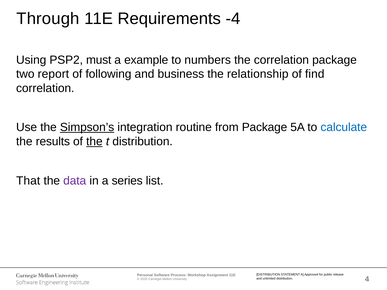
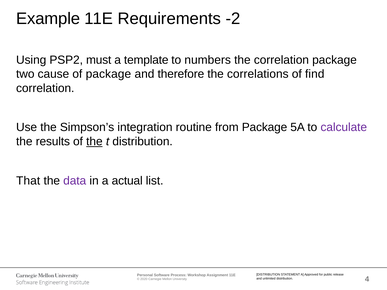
Through: Through -> Example (48, 19)
-4: -4 -> -2 (233, 19)
example: example -> template (146, 60)
report: report -> cause (53, 74)
of following: following -> package (108, 74)
business: business -> therefore (181, 74)
relationship: relationship -> correlations (258, 74)
Simpson’s underline: present -> none (87, 127)
calculate colour: blue -> purple (344, 127)
series: series -> actual (127, 181)
